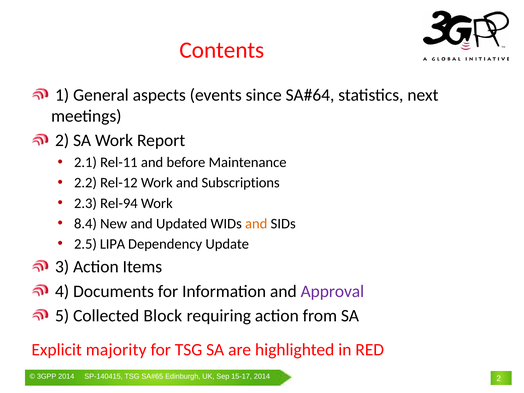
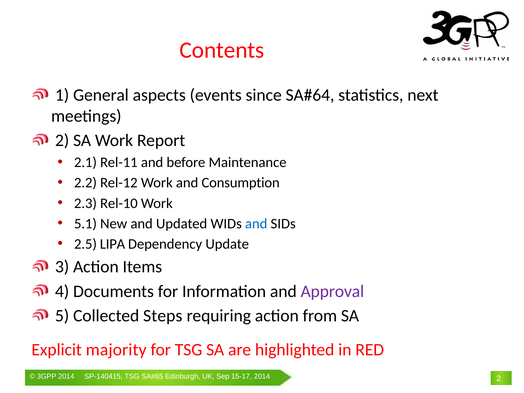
Subscriptions: Subscriptions -> Consumption (241, 183)
Rel-94: Rel-94 -> Rel-10 (119, 203)
8.4: 8.4 -> 5.1 (85, 224)
and colour: orange -> blue (256, 224)
Block: Block -> Steps (163, 316)
